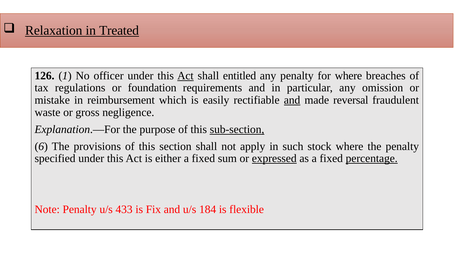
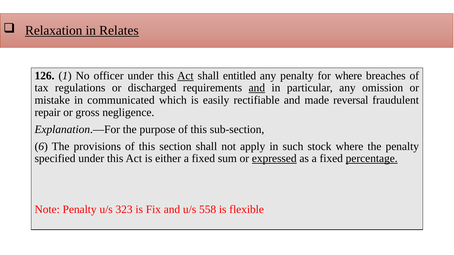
Treated: Treated -> Relates (119, 31)
foundation: foundation -> discharged (152, 88)
and underline: none -> present (257, 88)
reimbursement: reimbursement -> communicated (121, 100)
and underline: present -> none (292, 100)
waste: waste -> repair (48, 113)
sub-section underline: present -> none (237, 129)
433: 433 -> 323 (124, 210)
184: 184 -> 558 (208, 210)
